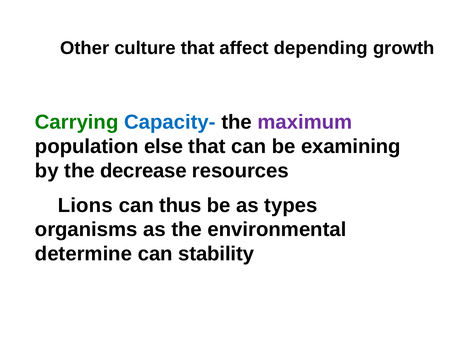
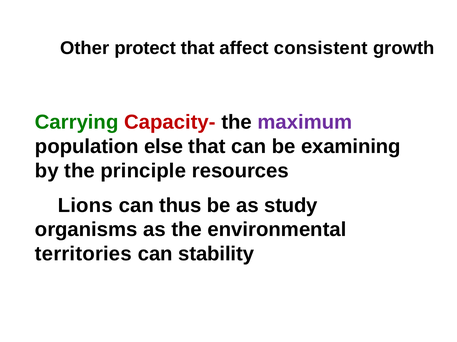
culture: culture -> protect (145, 48)
depending: depending -> consistent (321, 48)
Capacity- colour: blue -> red (170, 122)
decrease: decrease -> principle (143, 171)
types: types -> study (291, 206)
determine: determine -> territories (83, 255)
